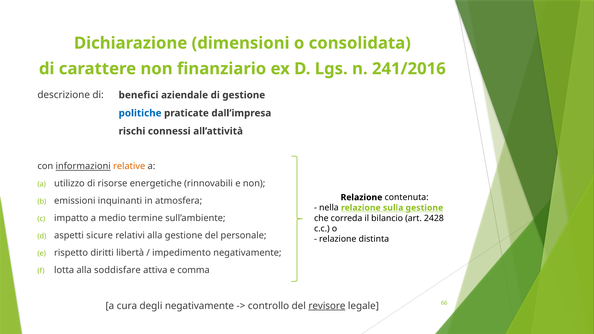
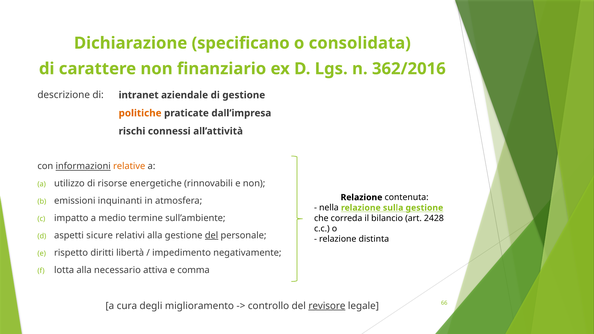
dimensioni: dimensioni -> specificano (241, 43)
241/2016: 241/2016 -> 362/2016 (409, 69)
benefici: benefici -> intranet (139, 95)
politiche colour: blue -> orange (140, 113)
del underline: none -> present (212, 236)
soddisfare: soddisfare -> necessario (117, 270)
degli negativamente: negativamente -> miglioramento (199, 306)
